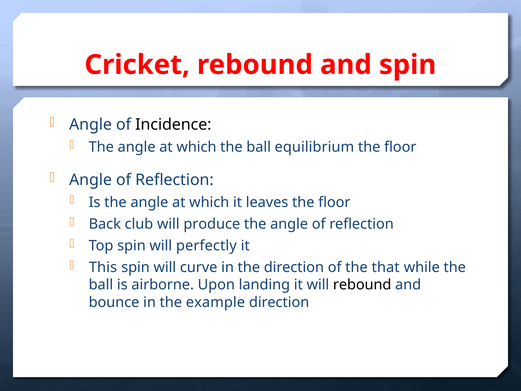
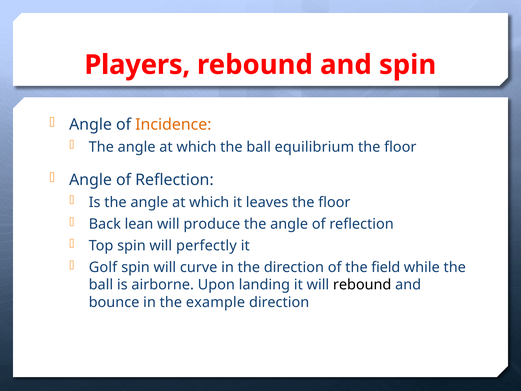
Cricket: Cricket -> Players (137, 65)
Incidence colour: black -> orange (173, 124)
club: club -> lean (139, 224)
This: This -> Golf (103, 267)
that: that -> field (386, 267)
